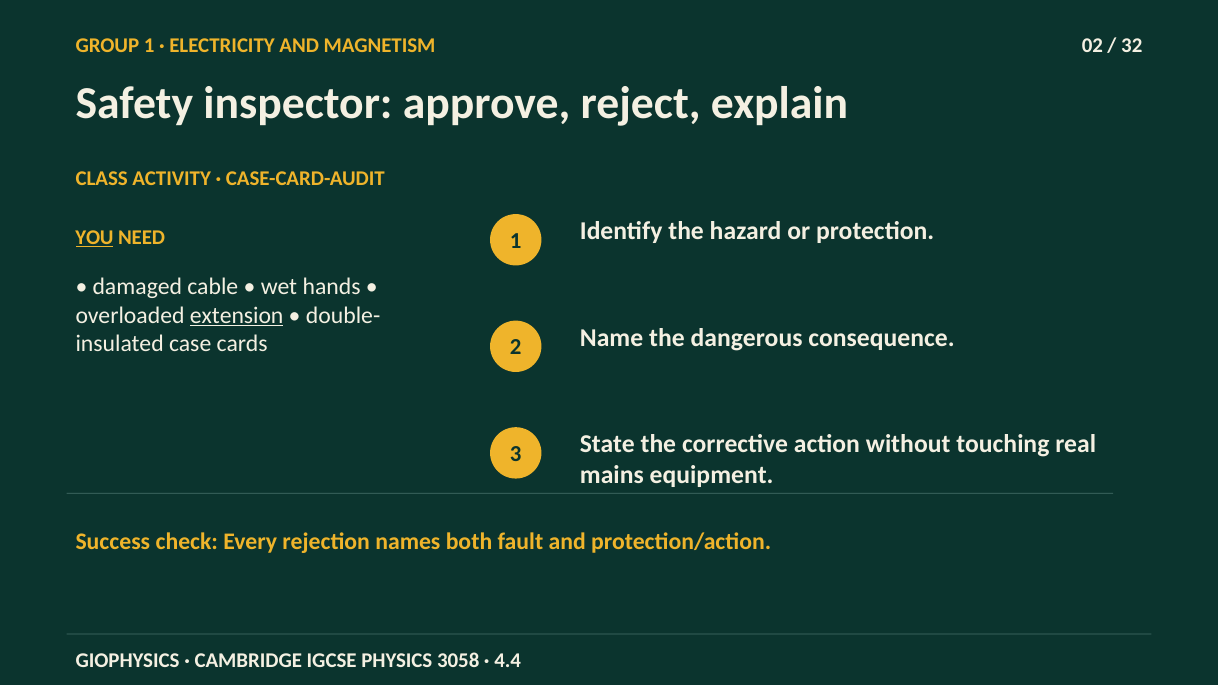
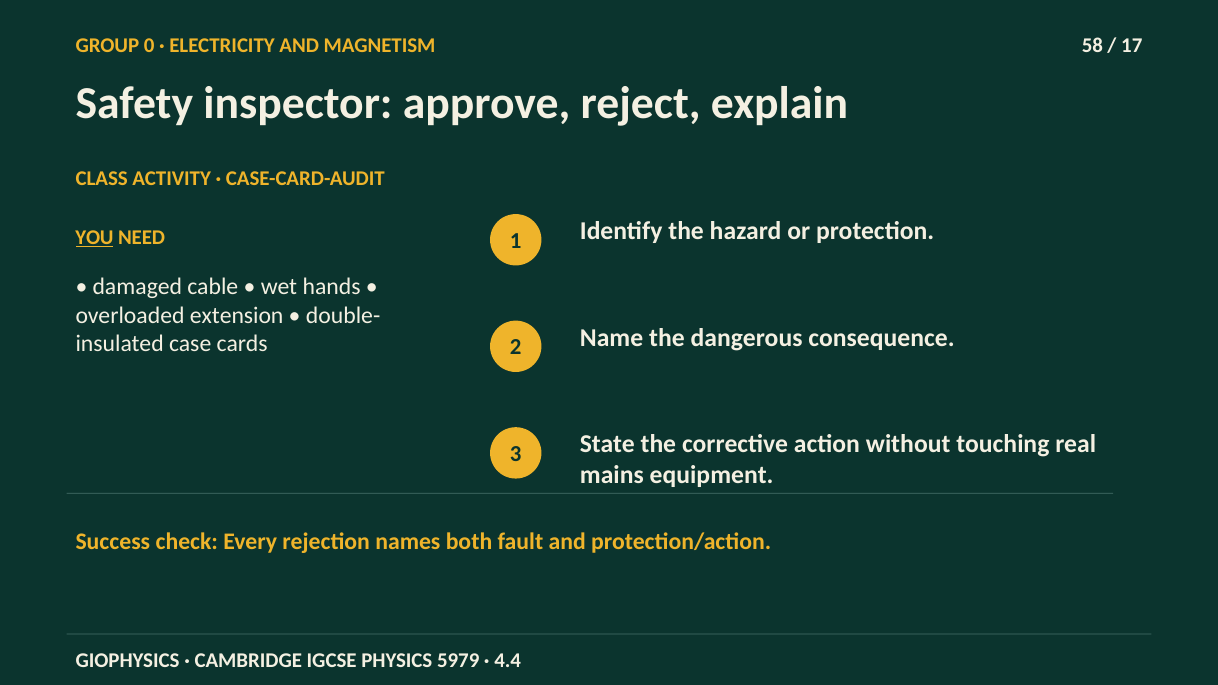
GROUP 1: 1 -> 0 (149, 45)
02: 02 -> 58 (1092, 45)
32: 32 -> 17 (1132, 45)
extension underline: present -> none (237, 315)
3058: 3058 -> 5979 (458, 661)
